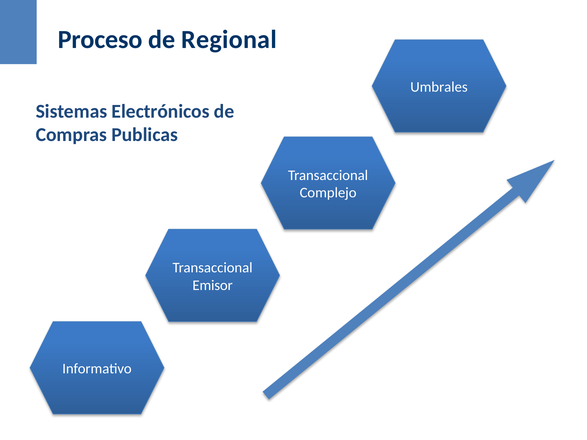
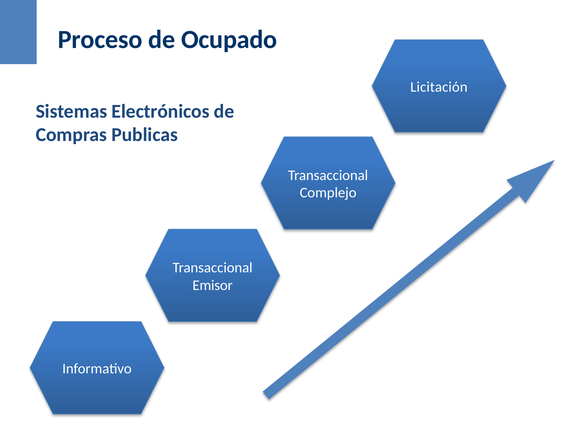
Regional: Regional -> Ocupado (229, 40)
Umbrales: Umbrales -> Licitación (439, 87)
